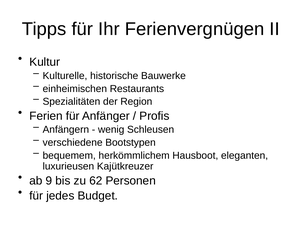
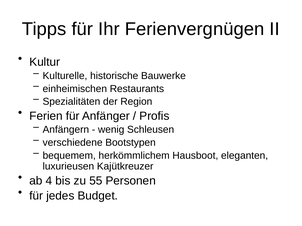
9: 9 -> 4 (49, 181)
62: 62 -> 55 (96, 181)
